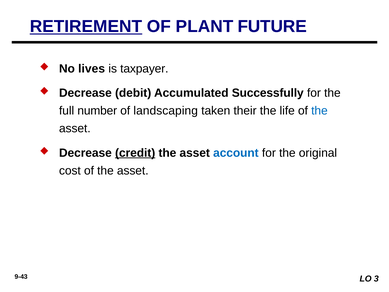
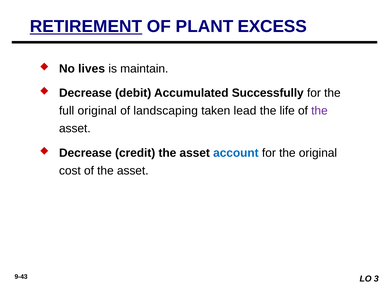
FUTURE: FUTURE -> EXCESS (272, 26)
taxpayer: taxpayer -> maintain (144, 69)
full number: number -> original (97, 111)
their: their -> lead (245, 111)
the colour: blue -> purple (319, 111)
credit underline: present -> none (135, 153)
